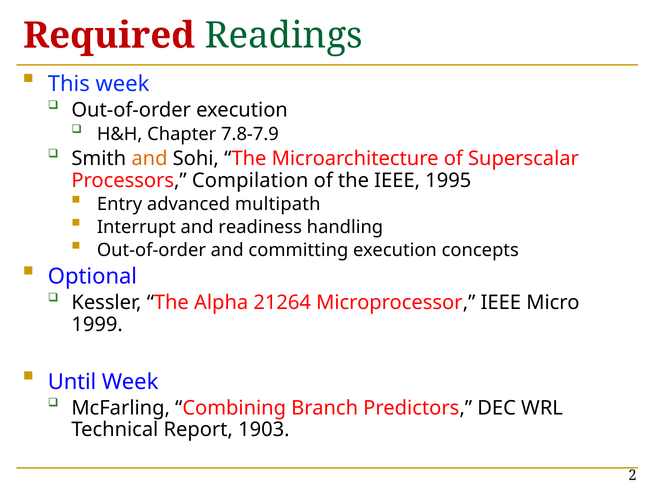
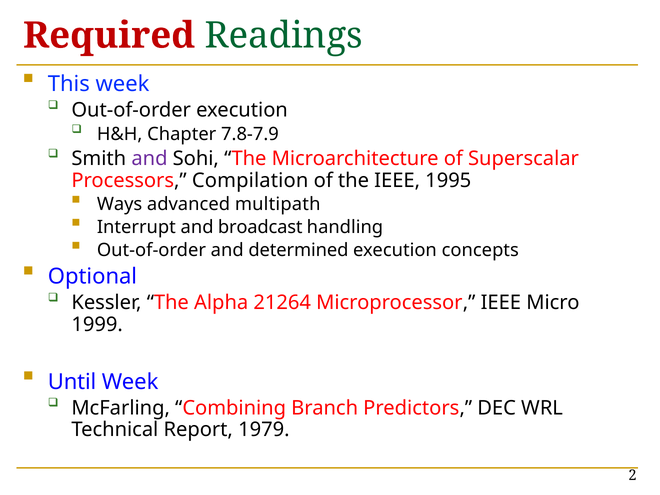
and colour: orange -> purple (149, 159)
Entry: Entry -> Ways (120, 204)
readiness: readiness -> broadcast (260, 227)
committing: committing -> determined (298, 250)
1903: 1903 -> 1979 (264, 430)
